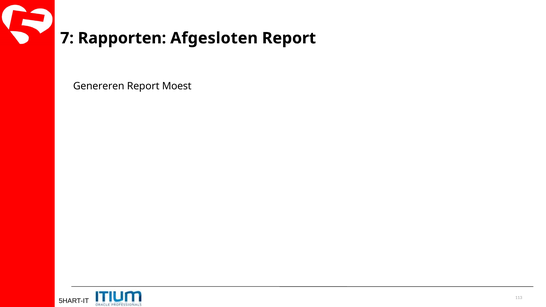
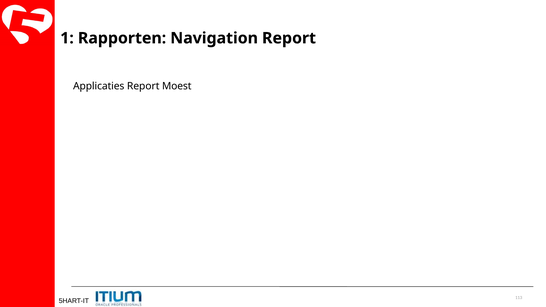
7: 7 -> 1 (67, 38)
Afgesloten: Afgesloten -> Navigation (214, 38)
Genereren: Genereren -> Applicaties (99, 86)
